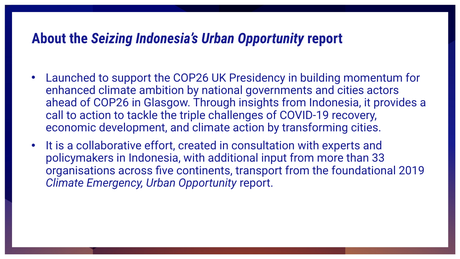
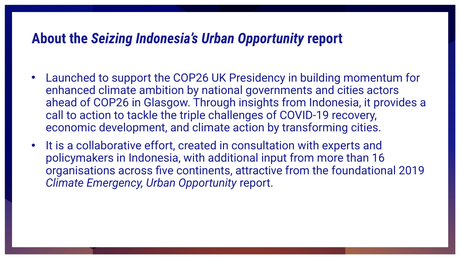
33: 33 -> 16 (378, 158)
transport: transport -> attractive (259, 170)
